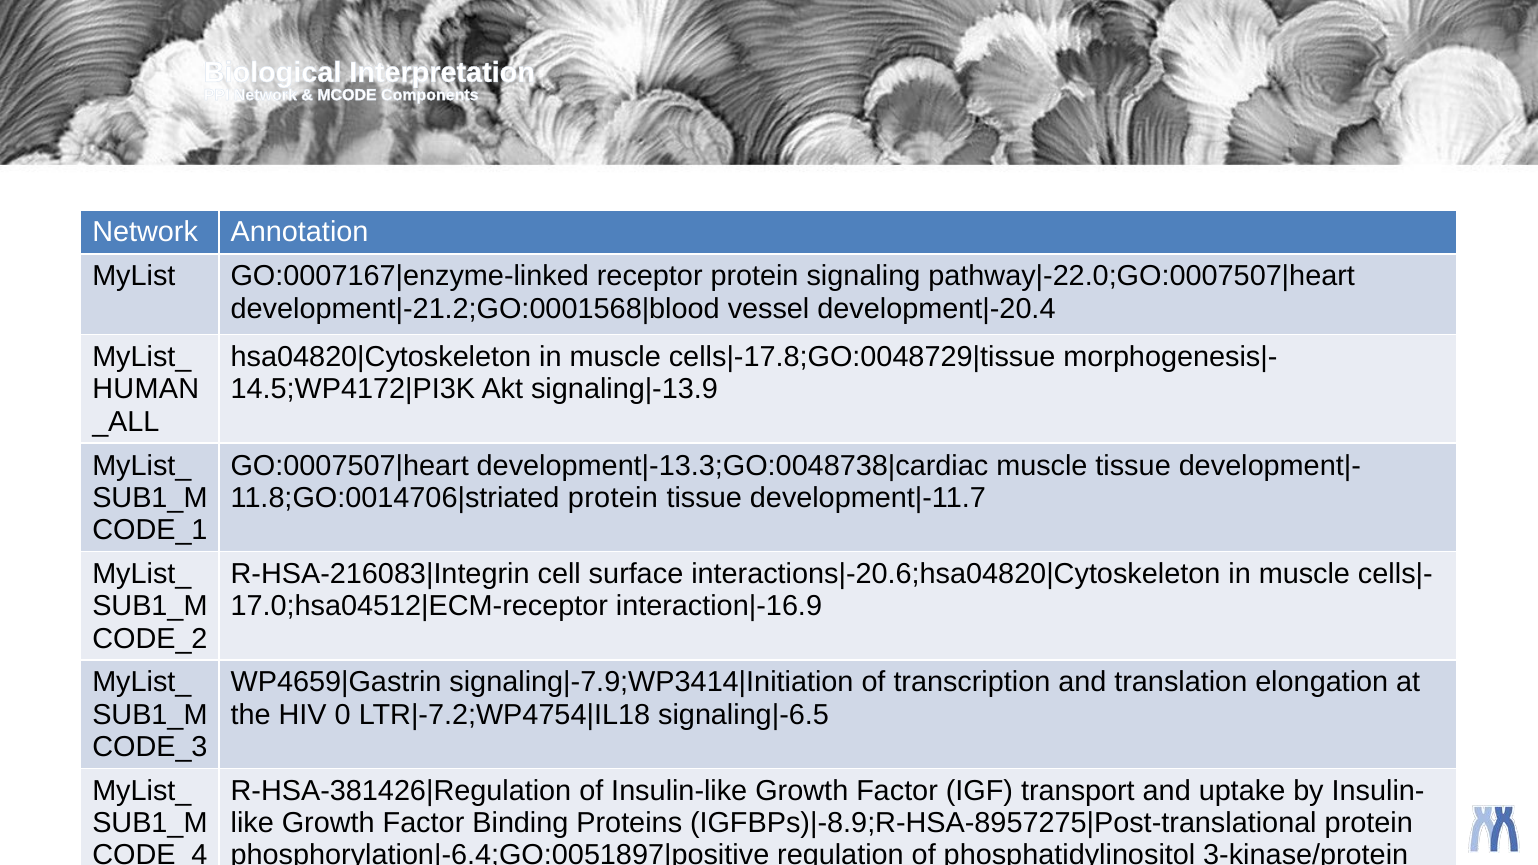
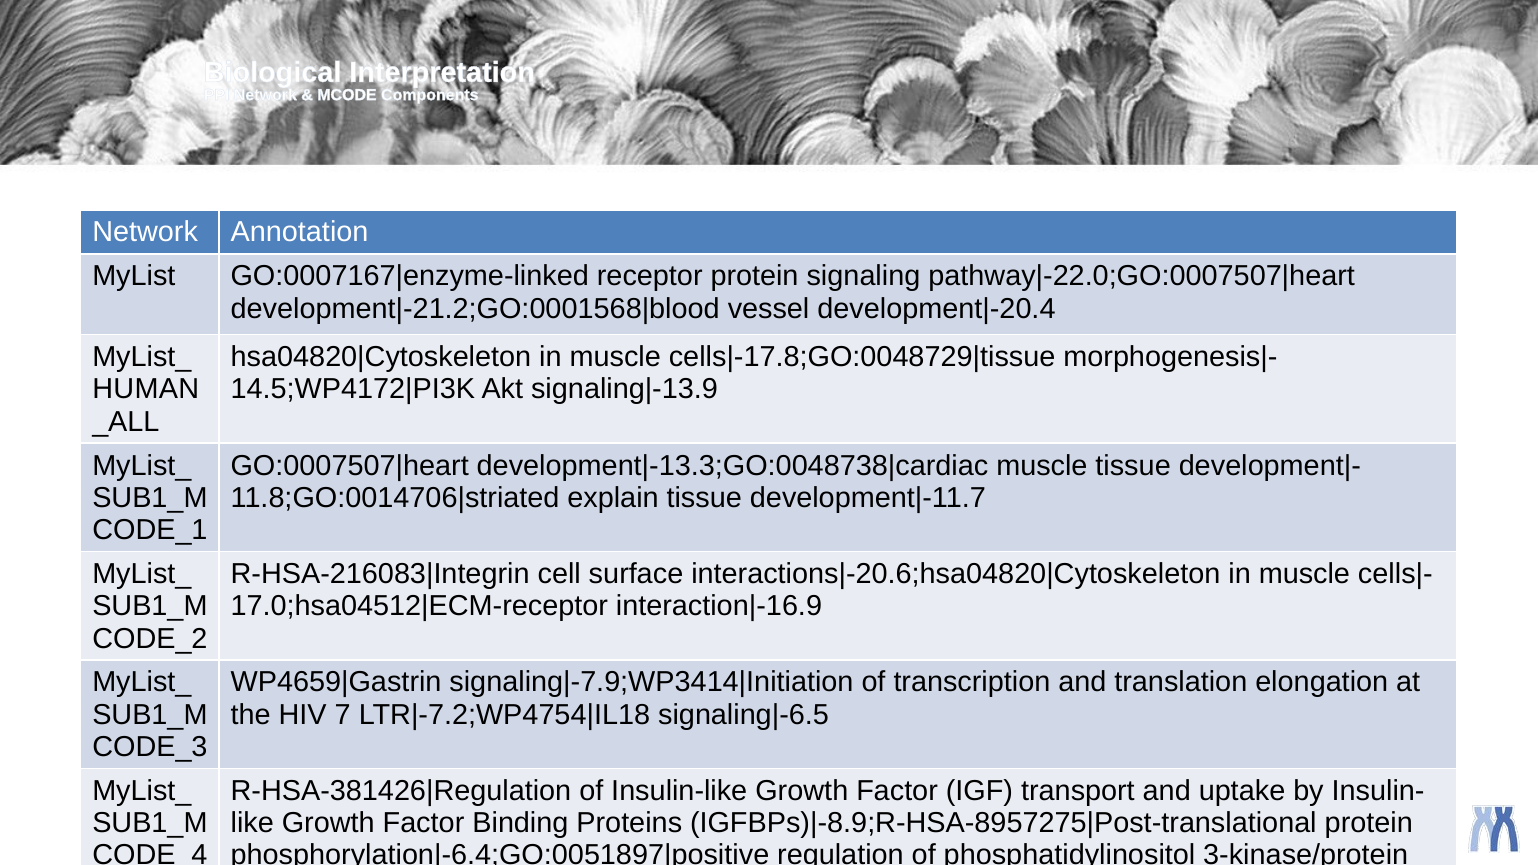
protein: protein -> explain (613, 498)
0: 0 -> 7 (343, 715)
